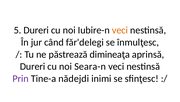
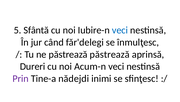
5 Dureri: Dureri -> Sfântă (36, 30)
veci colour: orange -> blue (120, 30)
păstrează dimineaţa: dimineaţa -> păstrează (110, 54)
Seara-n: Seara-n -> Acum-n (90, 66)
